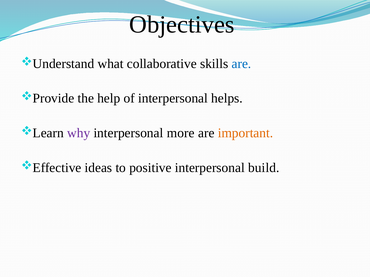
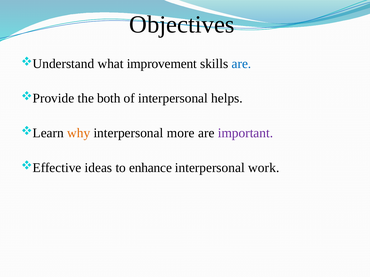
collaborative: collaborative -> improvement (162, 64)
help: help -> both (109, 99)
why colour: purple -> orange (79, 133)
important colour: orange -> purple (246, 133)
positive: positive -> enhance (150, 168)
build: build -> work (264, 168)
